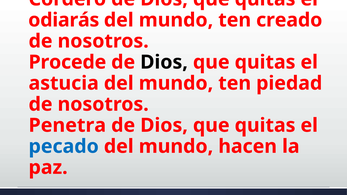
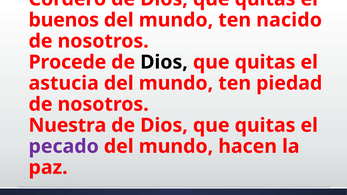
odiarás: odiarás -> buenos (64, 20)
creado: creado -> nacido (289, 20)
Penetra: Penetra -> Nuestra (67, 125)
pecado colour: blue -> purple (64, 147)
